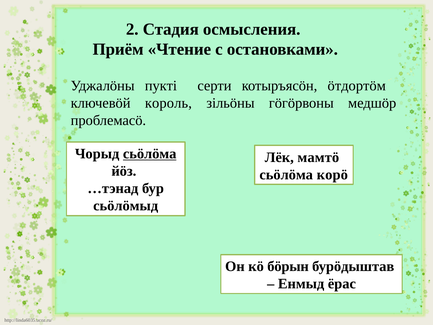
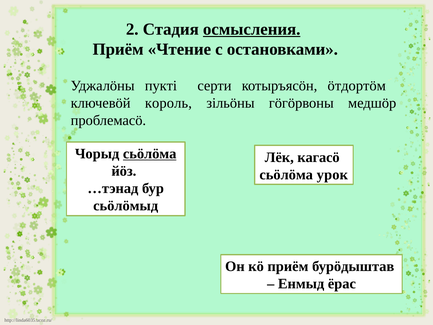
осмысления underline: none -> present (252, 29)
мамтӧ: мамтӧ -> кагасö (318, 157)
корӧ: корӧ -> урок (332, 174)
кӧ бöрын: бöрын -> приём (288, 266)
